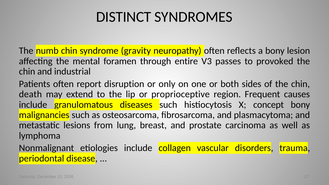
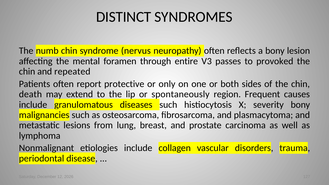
gravity: gravity -> nervus (136, 51)
industrial: industrial -> repeated (72, 72)
disruption: disruption -> protective (124, 84)
proprioceptive: proprioceptive -> spontaneously (181, 94)
concept: concept -> severity (268, 105)
